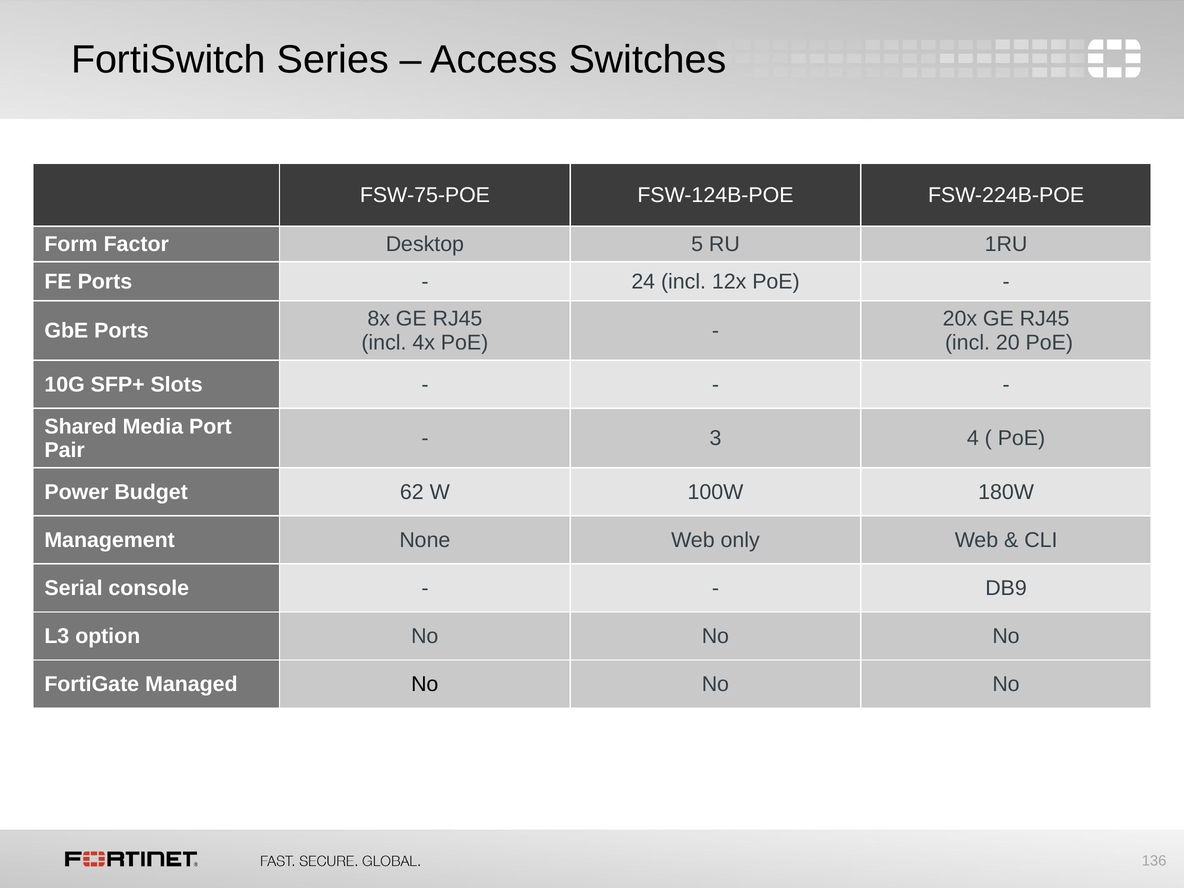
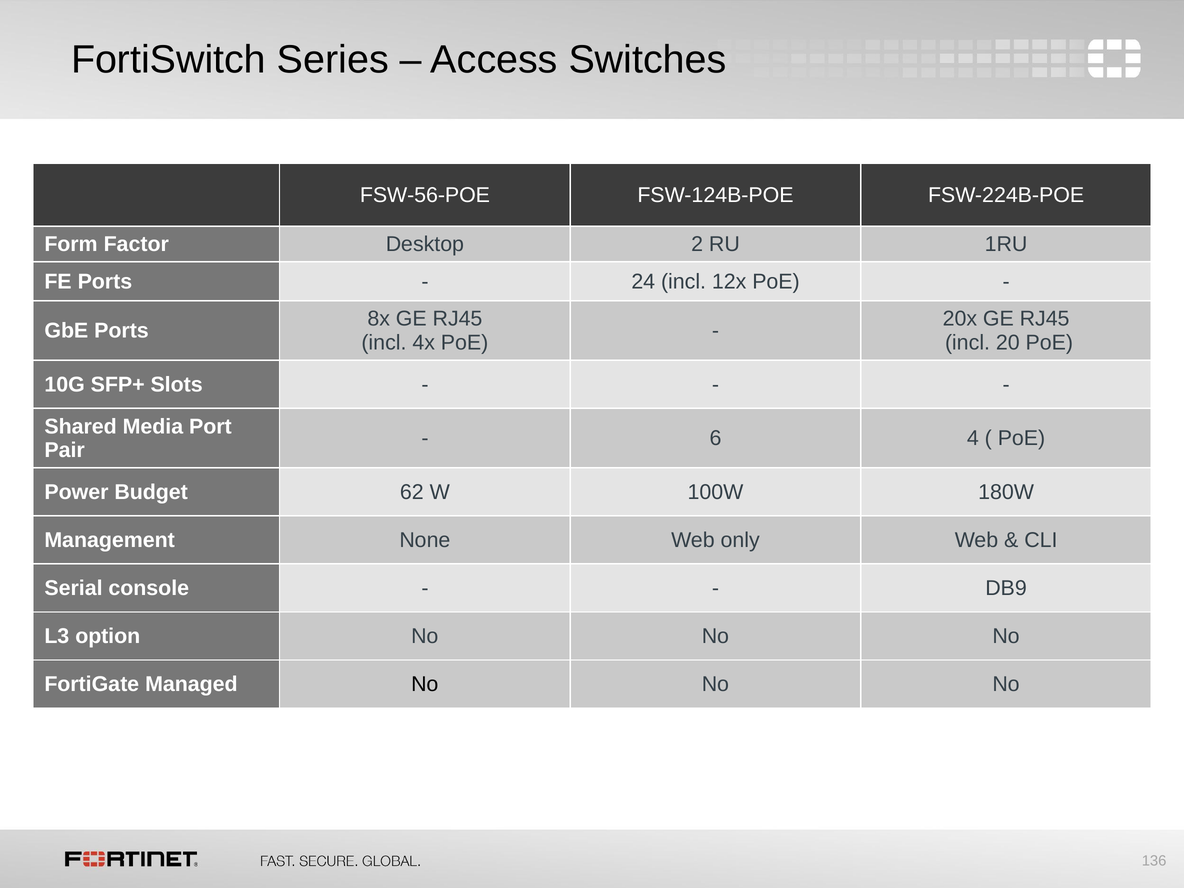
FSW-75-POE: FSW-75-POE -> FSW-56-POE (425, 195)
5: 5 -> 2 (697, 244)
3: 3 -> 6 (715, 438)
